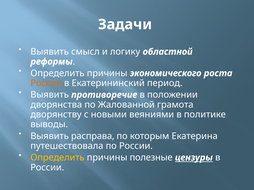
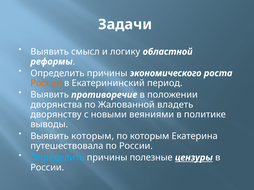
грамота: грамота -> владеть (175, 105)
Выявить расправа: расправа -> которым (93, 136)
Определить colour: yellow -> light blue (57, 158)
